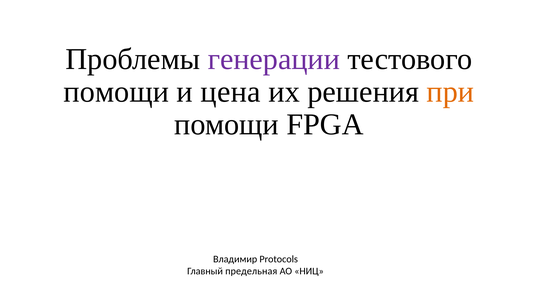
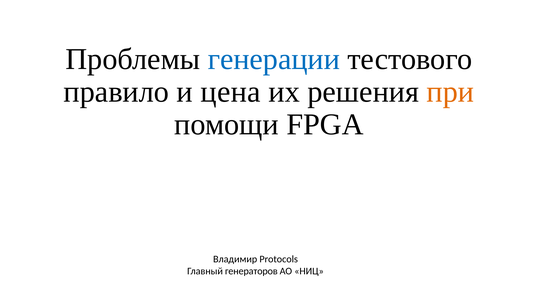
генерации colour: purple -> blue (274, 59)
помощи: помощи -> правило (116, 92)
предельная: предельная -> генераторов (251, 271)
